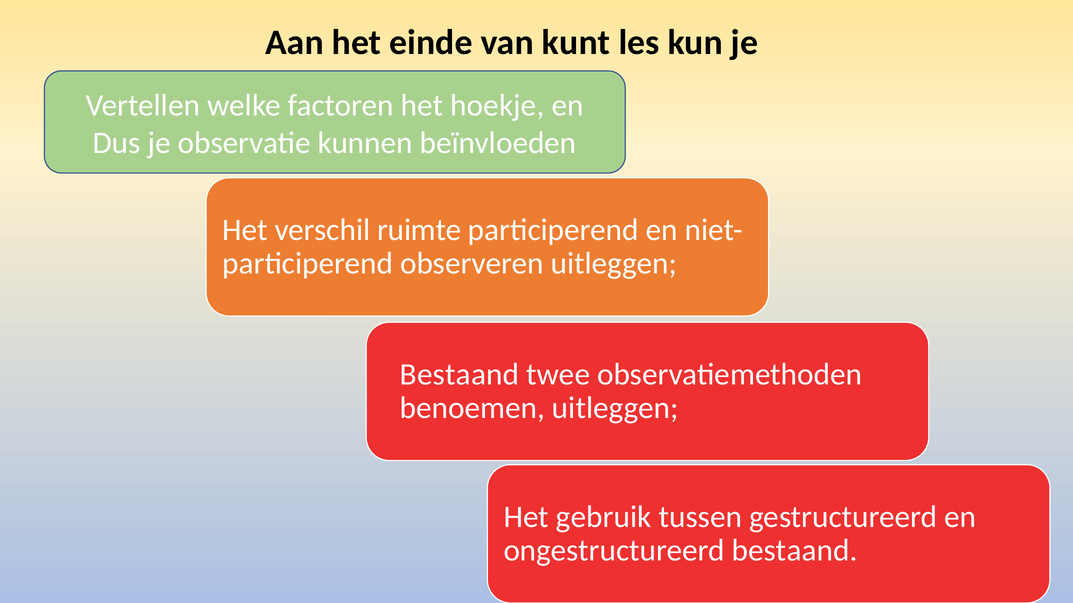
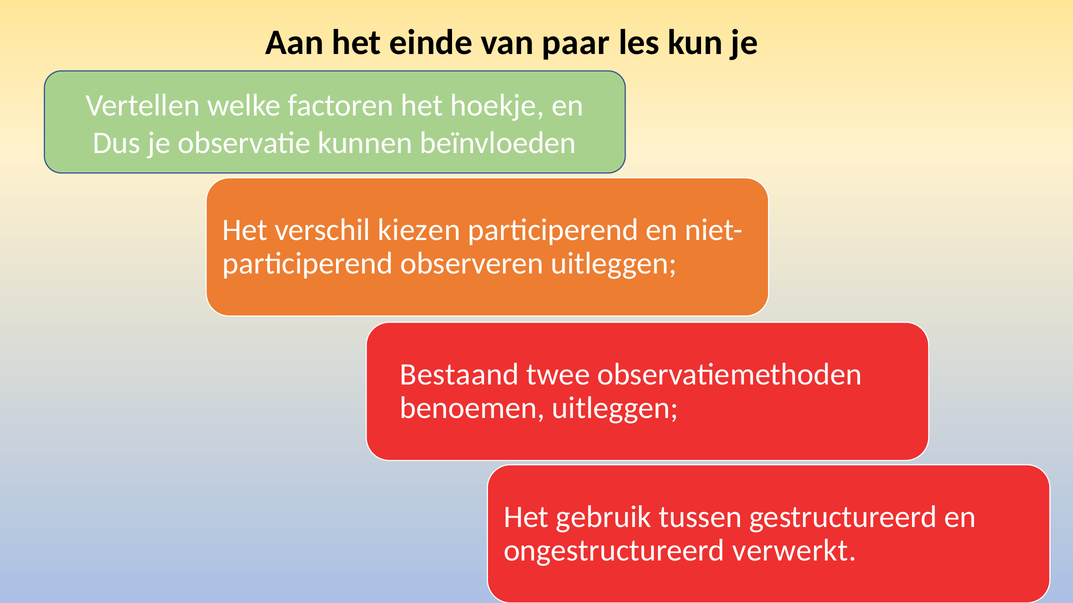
kunt: kunt -> paar (576, 43)
ruimte: ruimte -> kiezen (419, 230)
ongestructureerd bestaand: bestaand -> verwerkt (794, 551)
